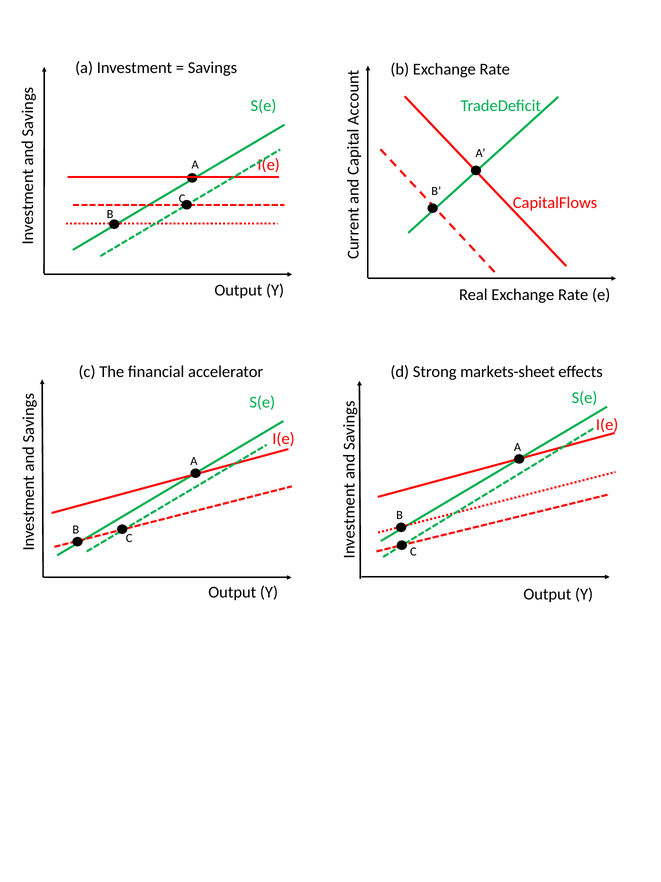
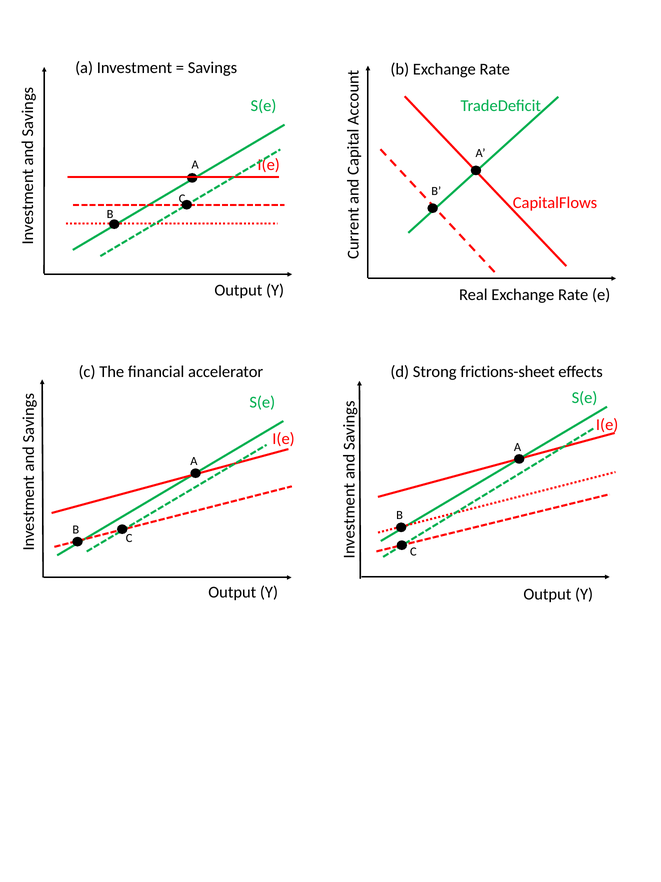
markets-sheet: markets-sheet -> frictions-sheet (508, 372)
